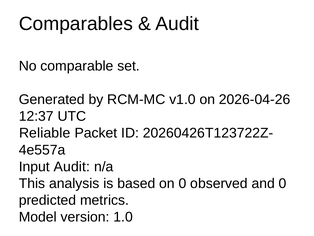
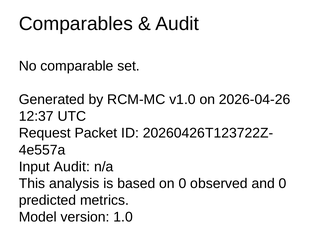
Reliable: Reliable -> Request (45, 133)
